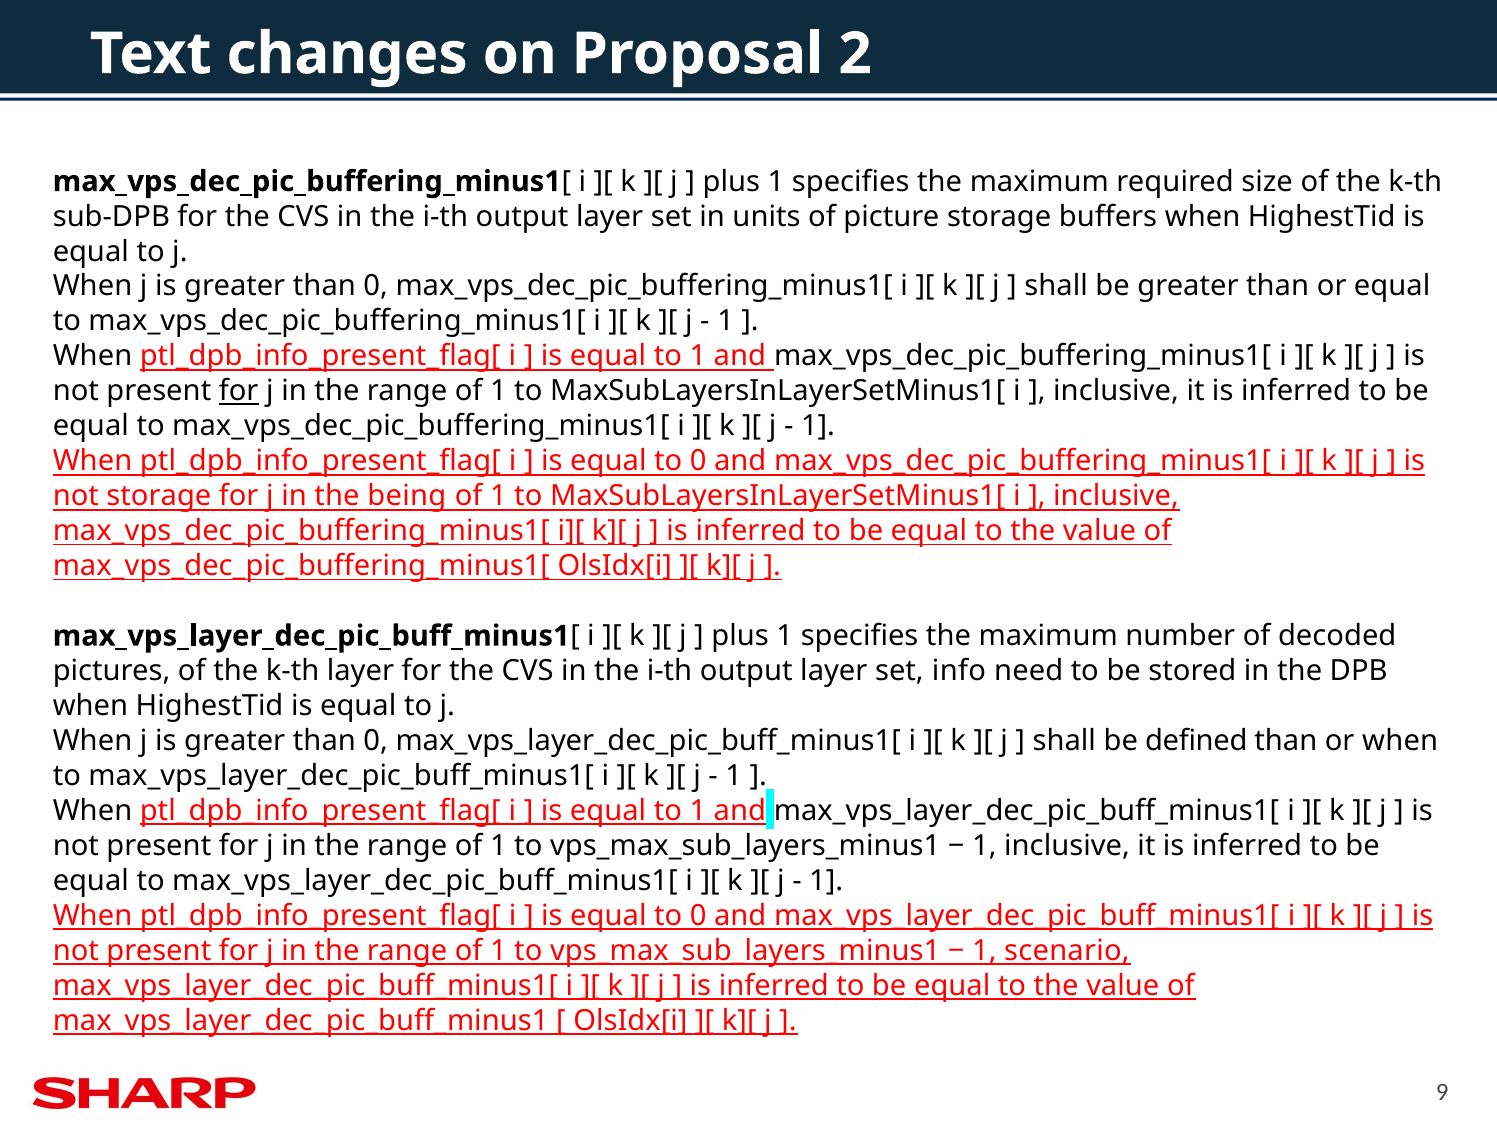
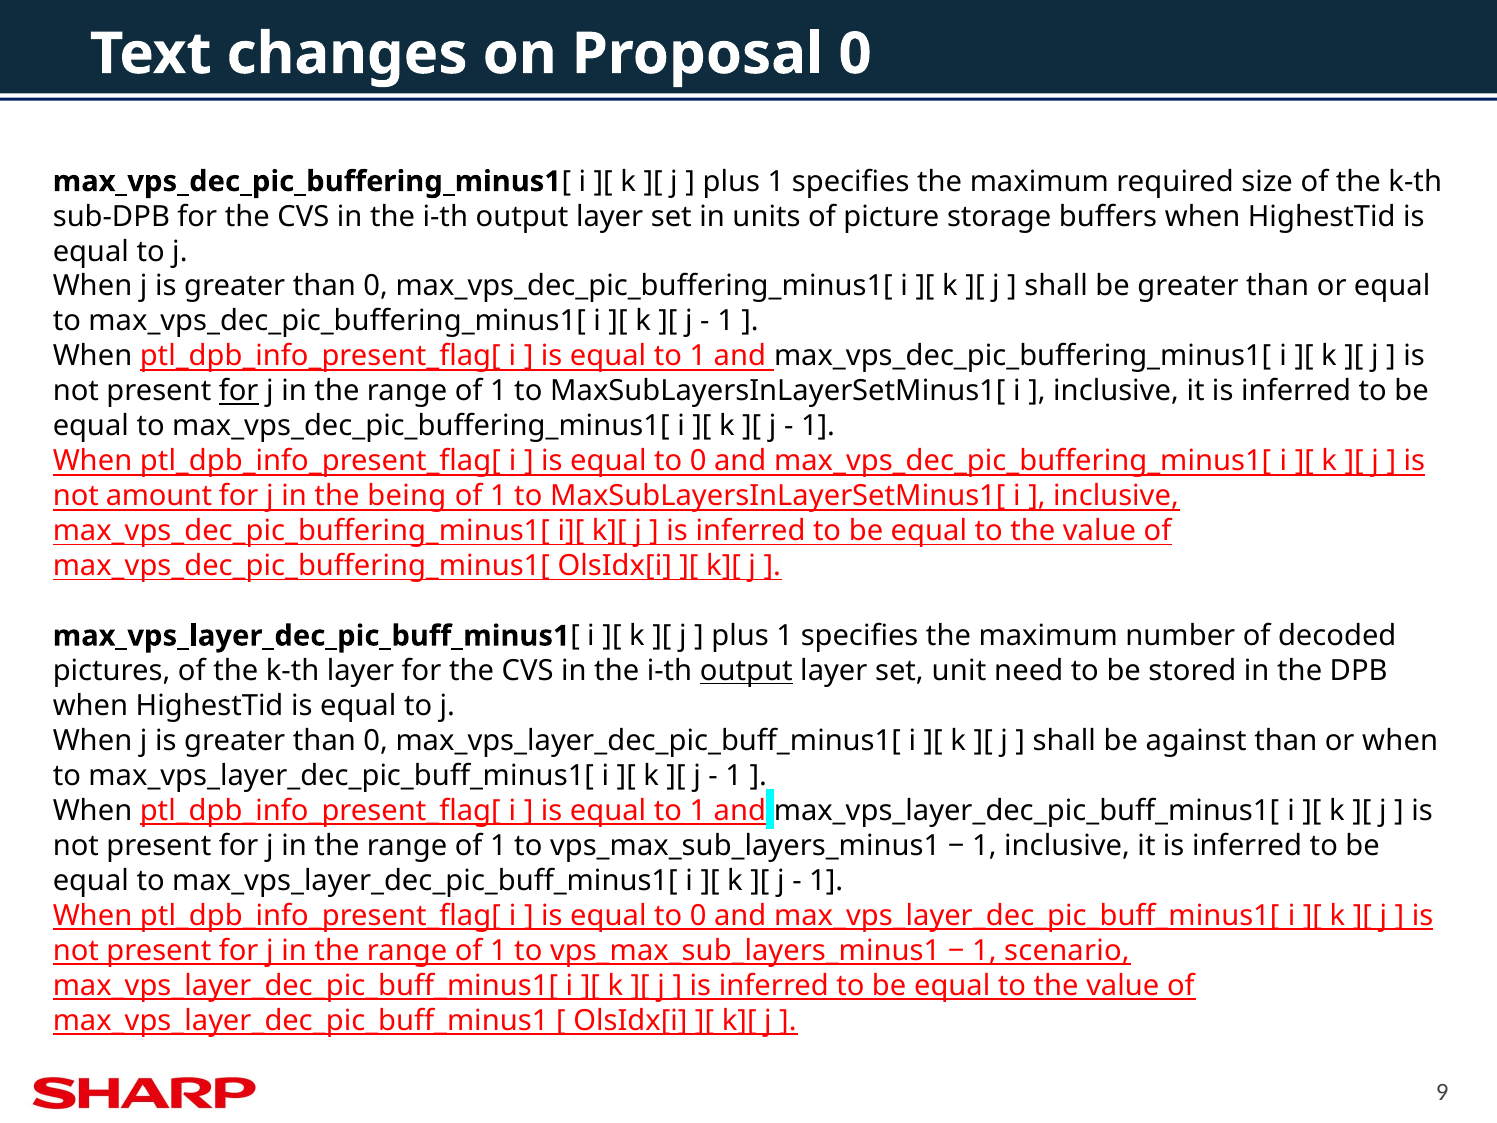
Proposal 2: 2 -> 0 (855, 54)
not storage: storage -> amount (159, 496)
output underline: none -> present (746, 671)
info: info -> unit (959, 671)
defined: defined -> against (1196, 741)
